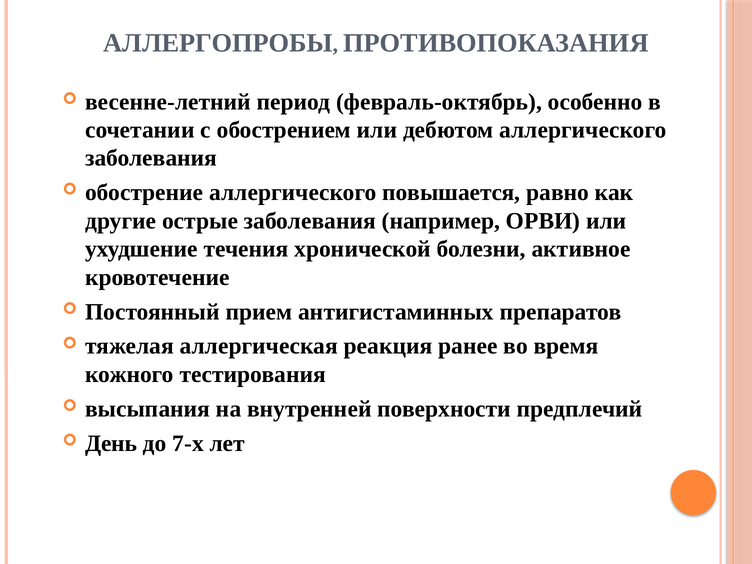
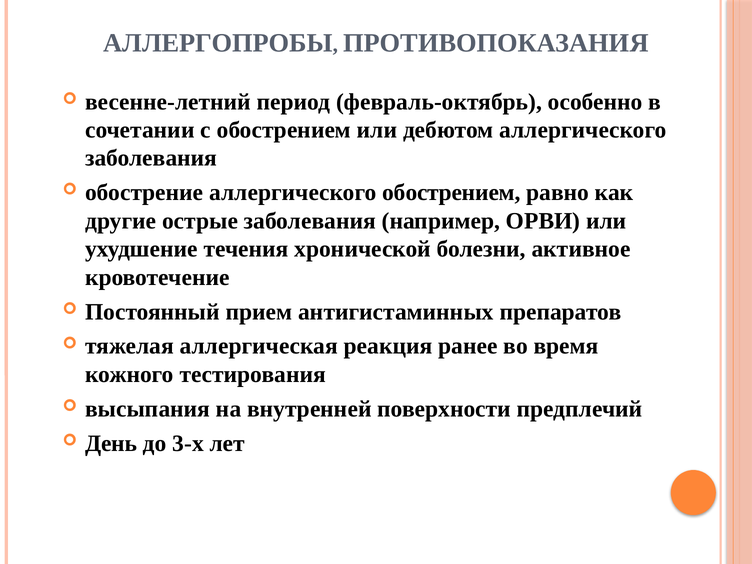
аллергического повышается: повышается -> обострением (451, 193)
7-х: 7-х -> 3-х (188, 443)
